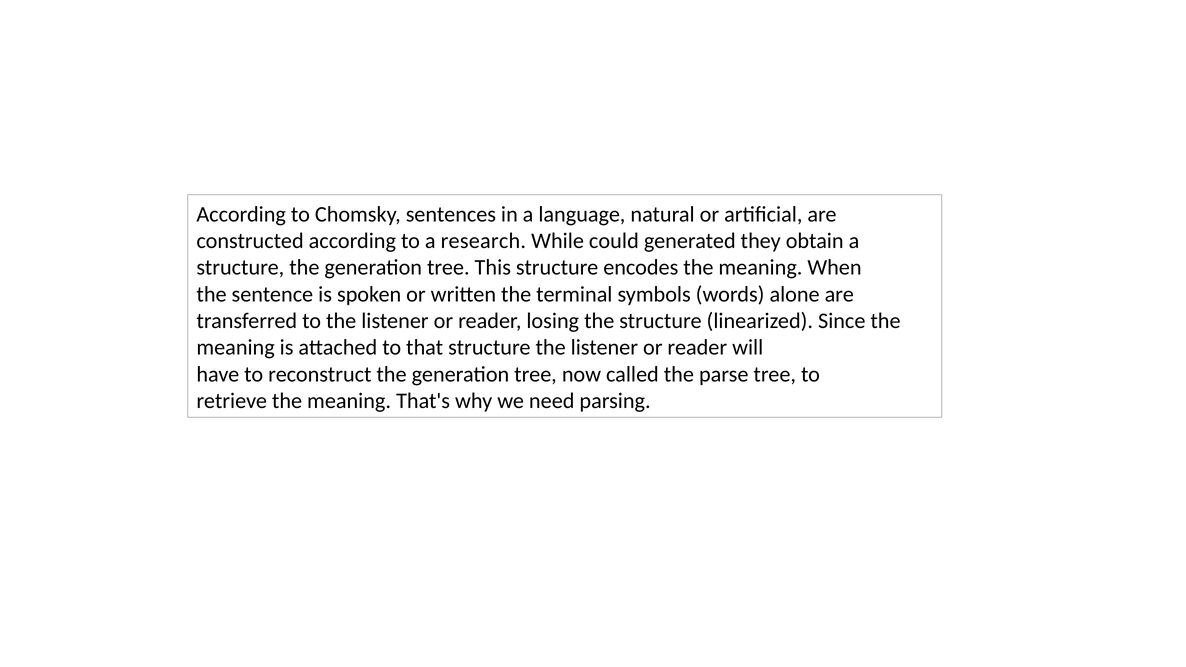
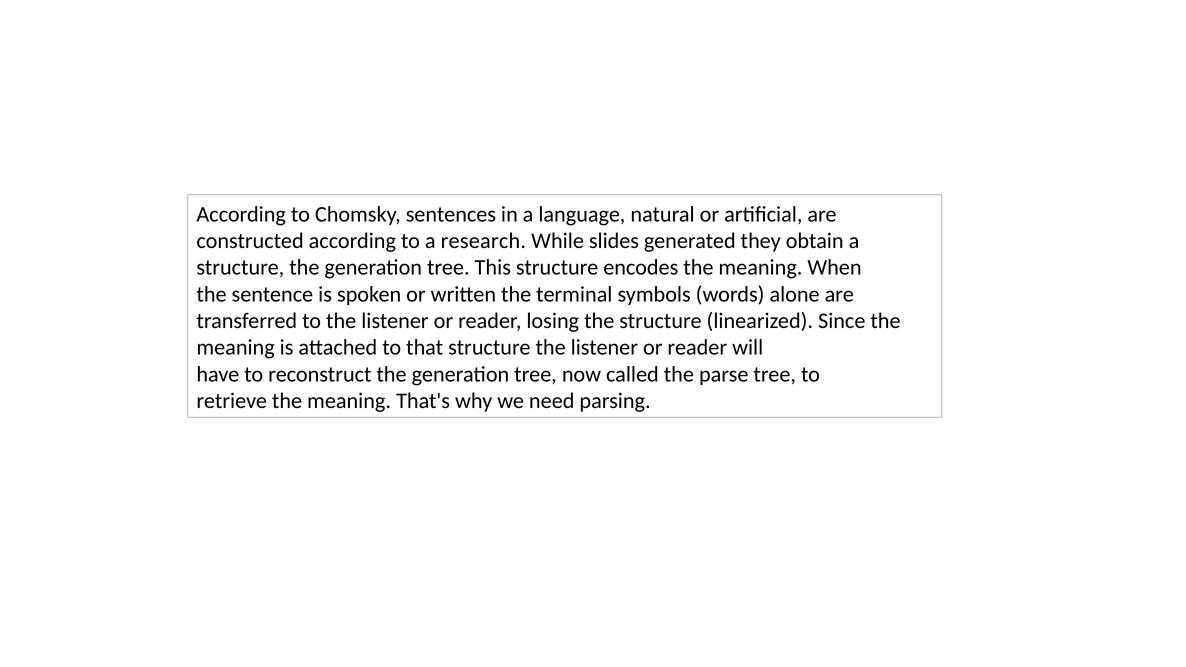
could: could -> slides (614, 241)
